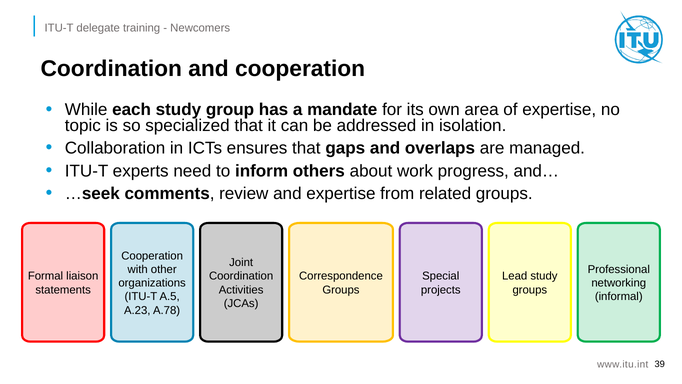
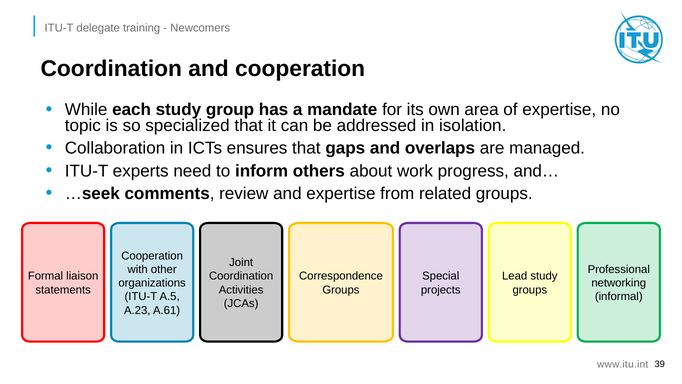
A.78: A.78 -> A.61 (167, 310)
